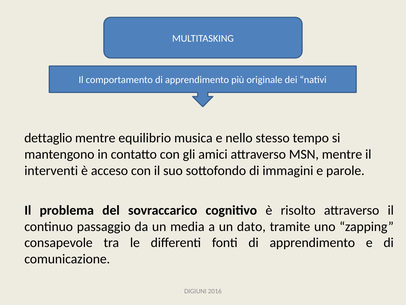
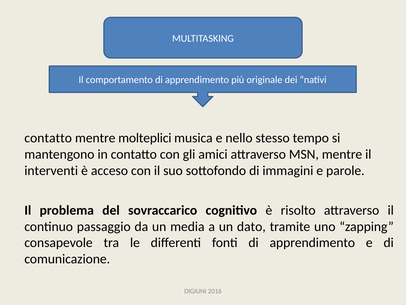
dettaglio: dettaglio -> contatto (48, 138)
equilibrio: equilibrio -> molteplici (145, 138)
